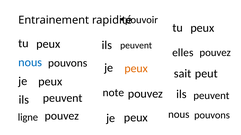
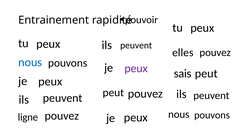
peux colour: orange -> purple (136, 69)
sait: sait -> sais (183, 74)
note: note -> peut (113, 93)
